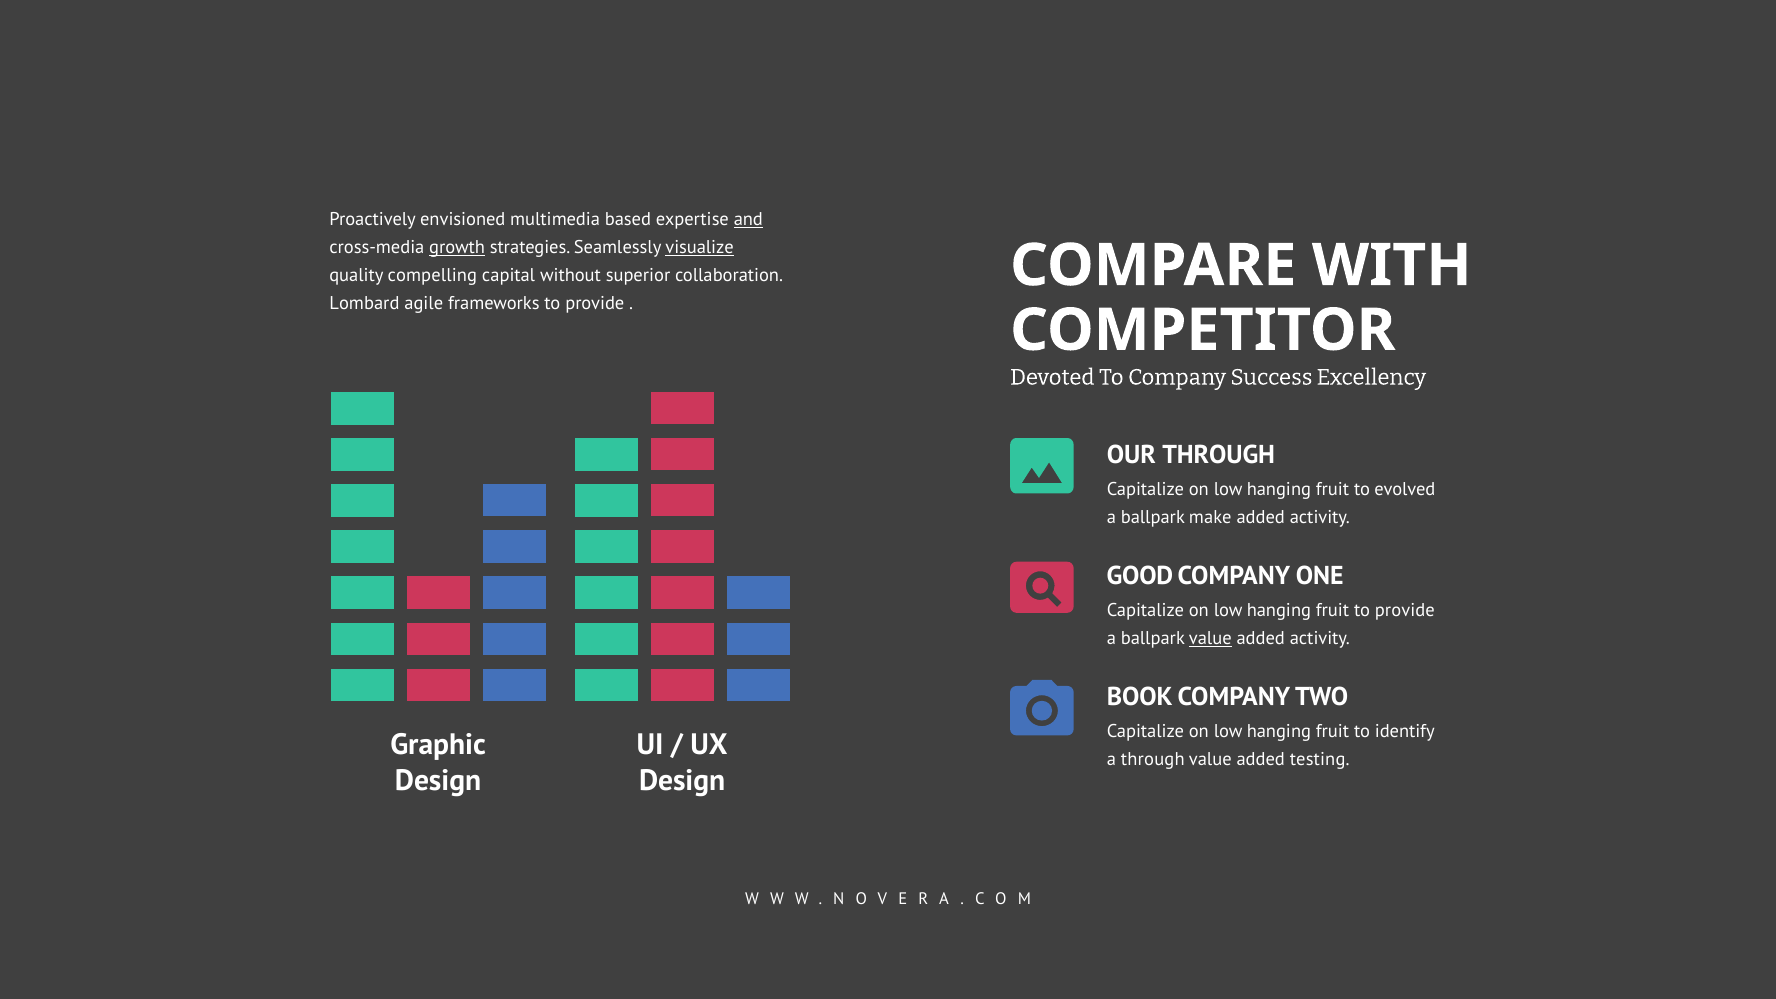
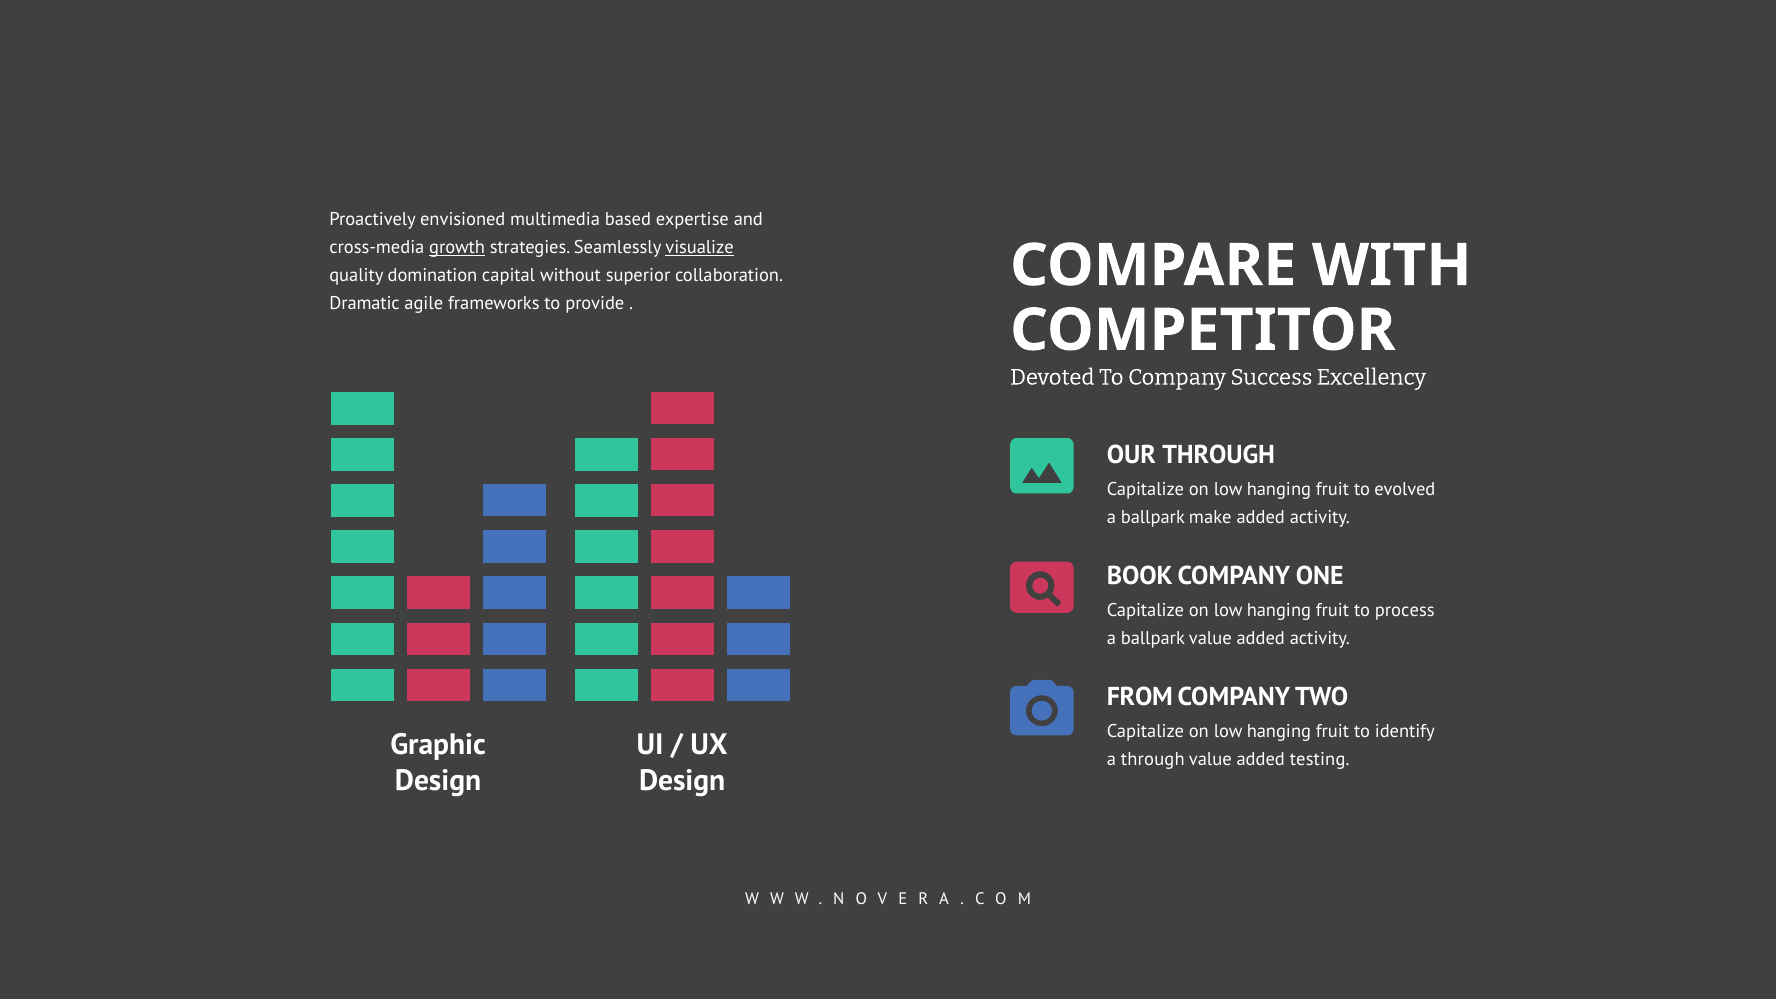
and underline: present -> none (748, 220)
compelling: compelling -> domination (432, 275)
Lombard: Lombard -> Dramatic (365, 303)
GOOD: GOOD -> BOOK (1140, 576)
fruit to provide: provide -> process (1405, 610)
value underline: present -> none (1210, 638)
BOOK: BOOK -> FROM (1140, 697)
